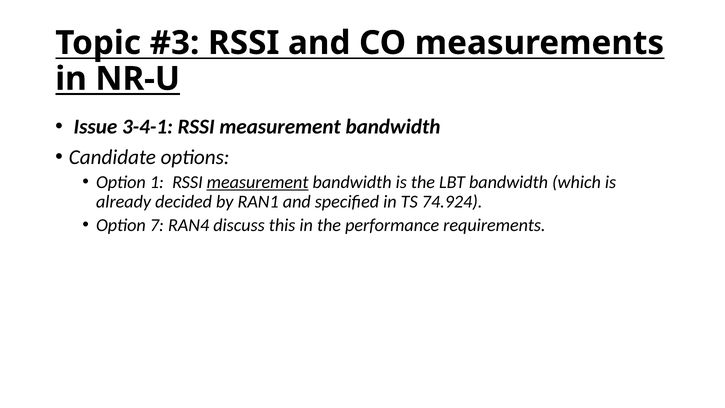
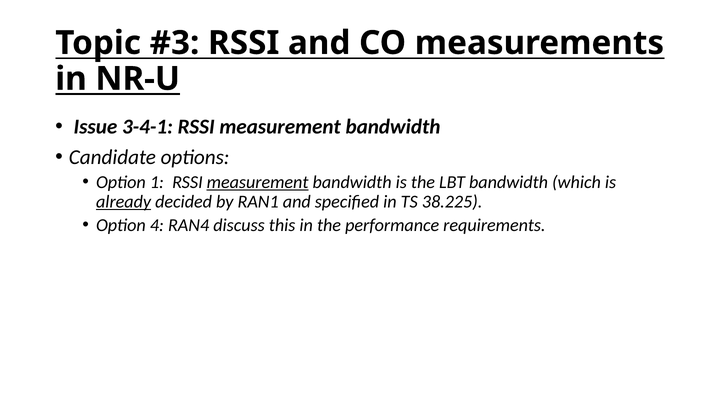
already underline: none -> present (124, 202)
74.924: 74.924 -> 38.225 (452, 202)
7: 7 -> 4 (157, 225)
